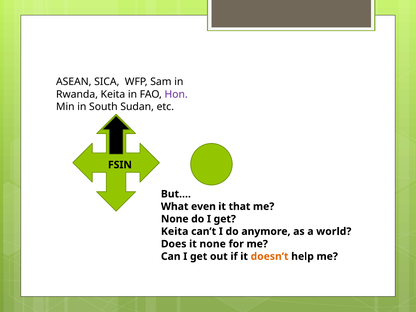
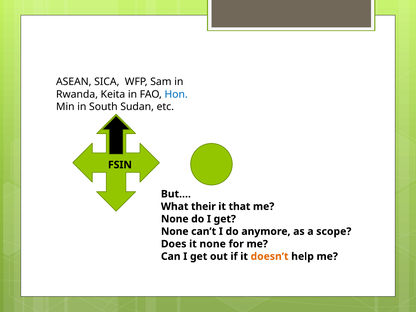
Hon colour: purple -> blue (176, 94)
even: even -> their (203, 207)
Keita: Keita -> None (175, 231)
world: world -> scope (334, 231)
